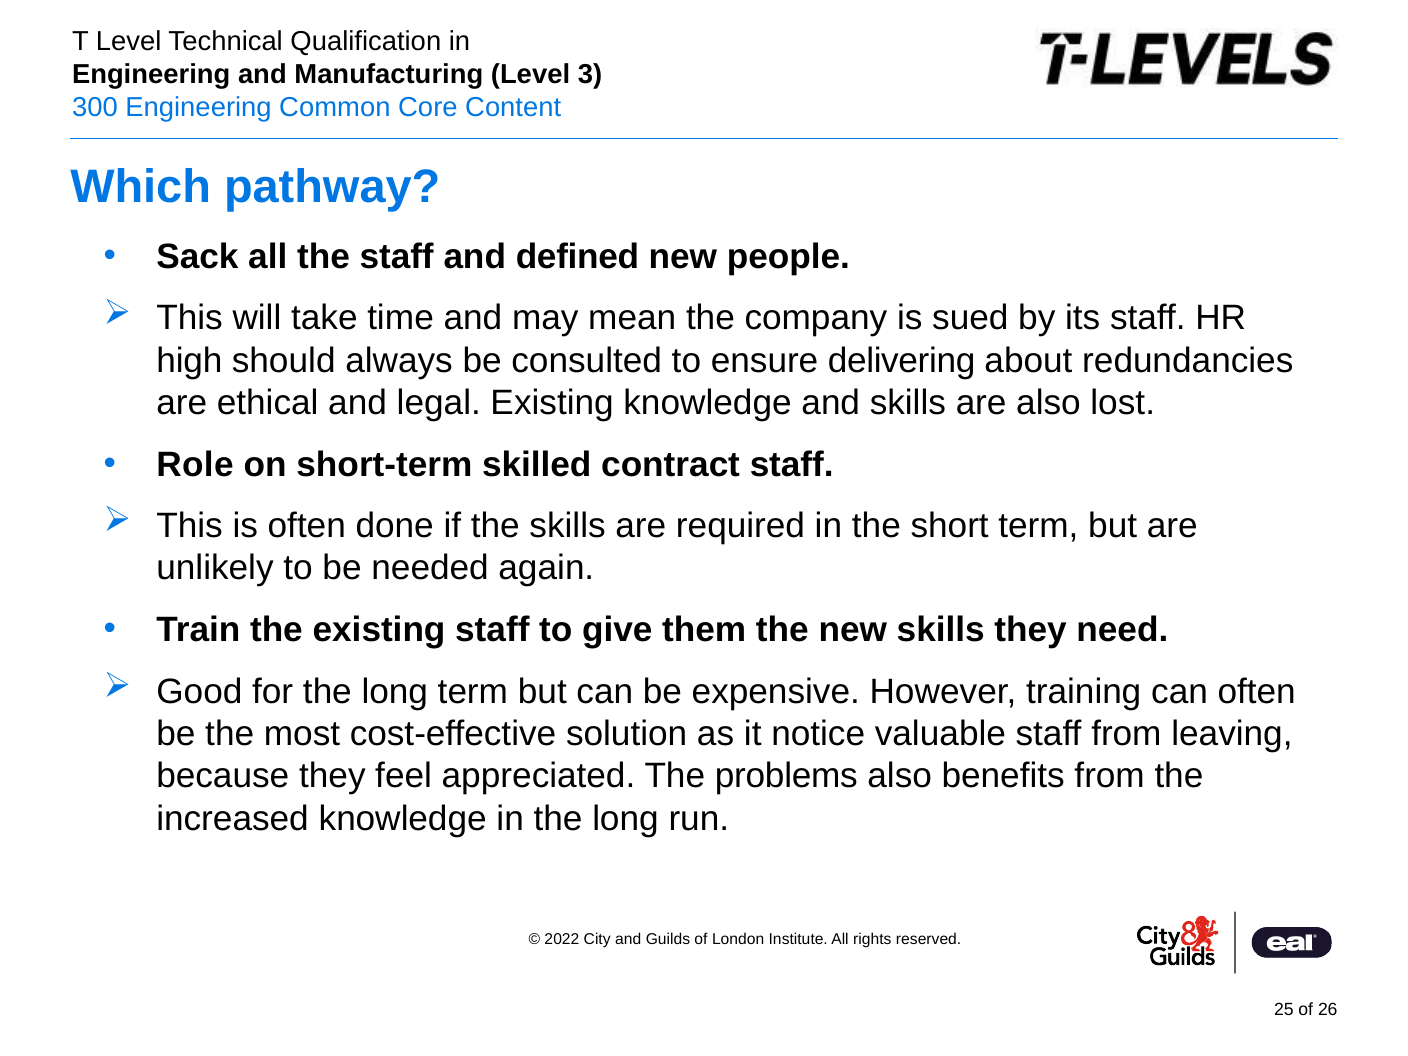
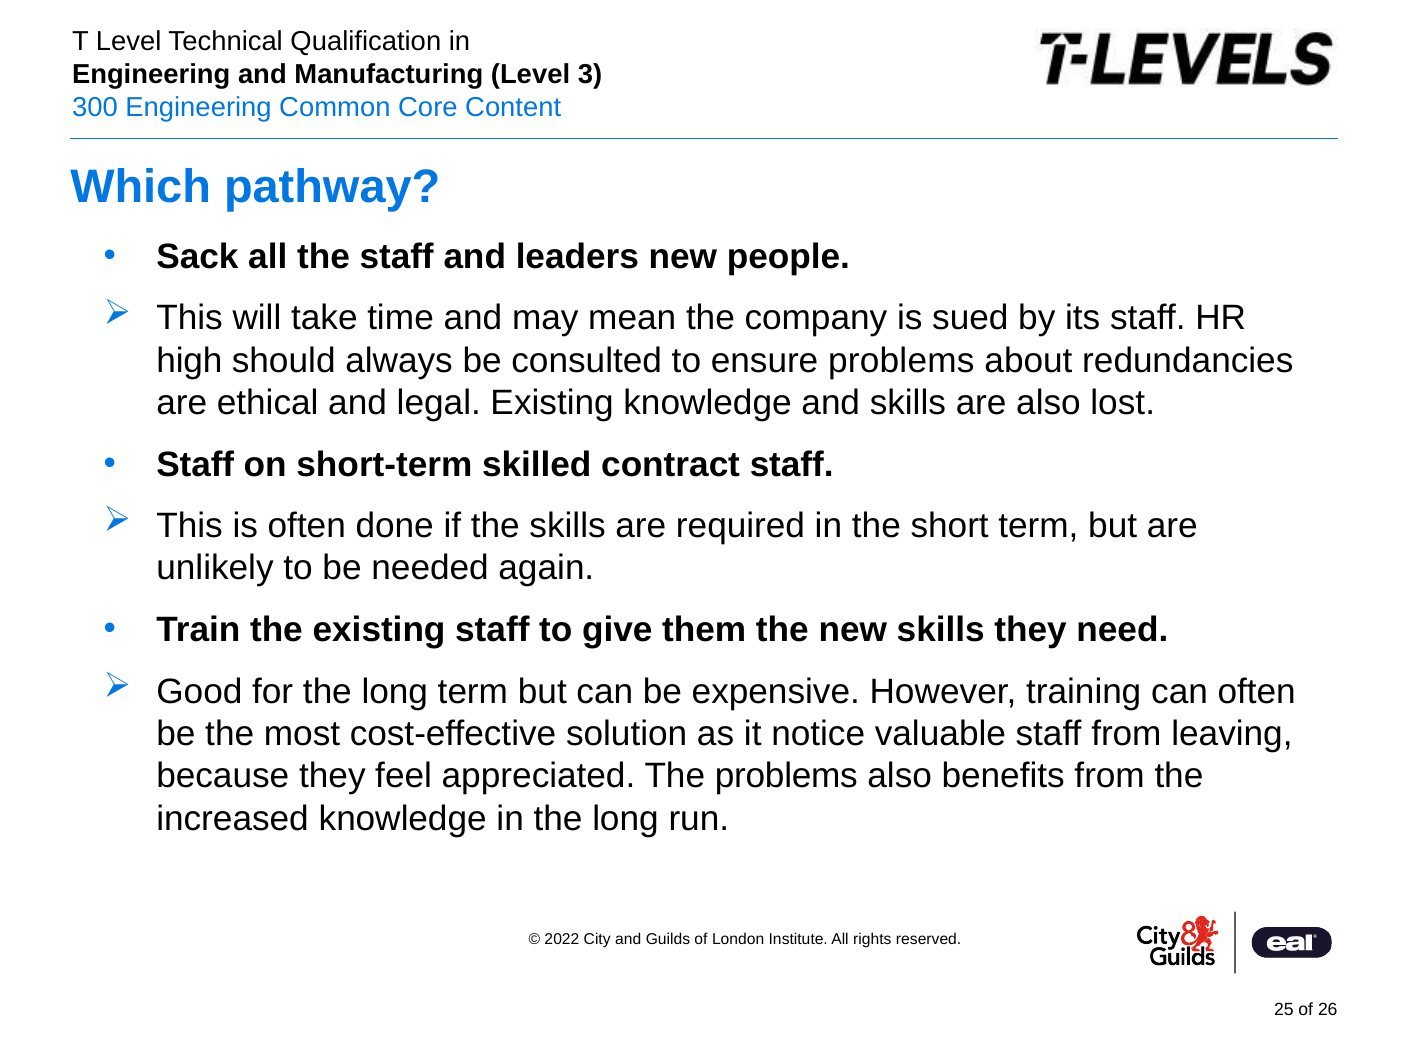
defined: defined -> leaders (577, 256)
ensure delivering: delivering -> problems (901, 360)
Role: Role -> Staff (195, 464)
